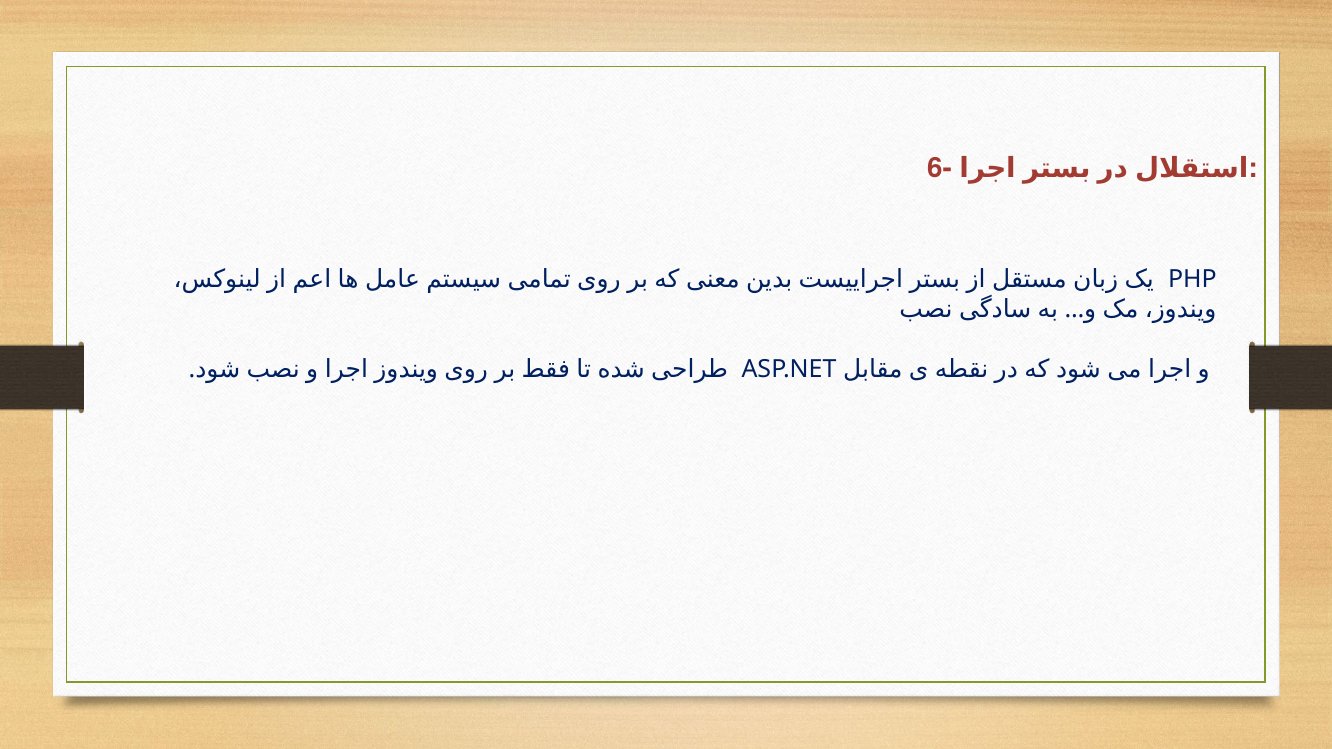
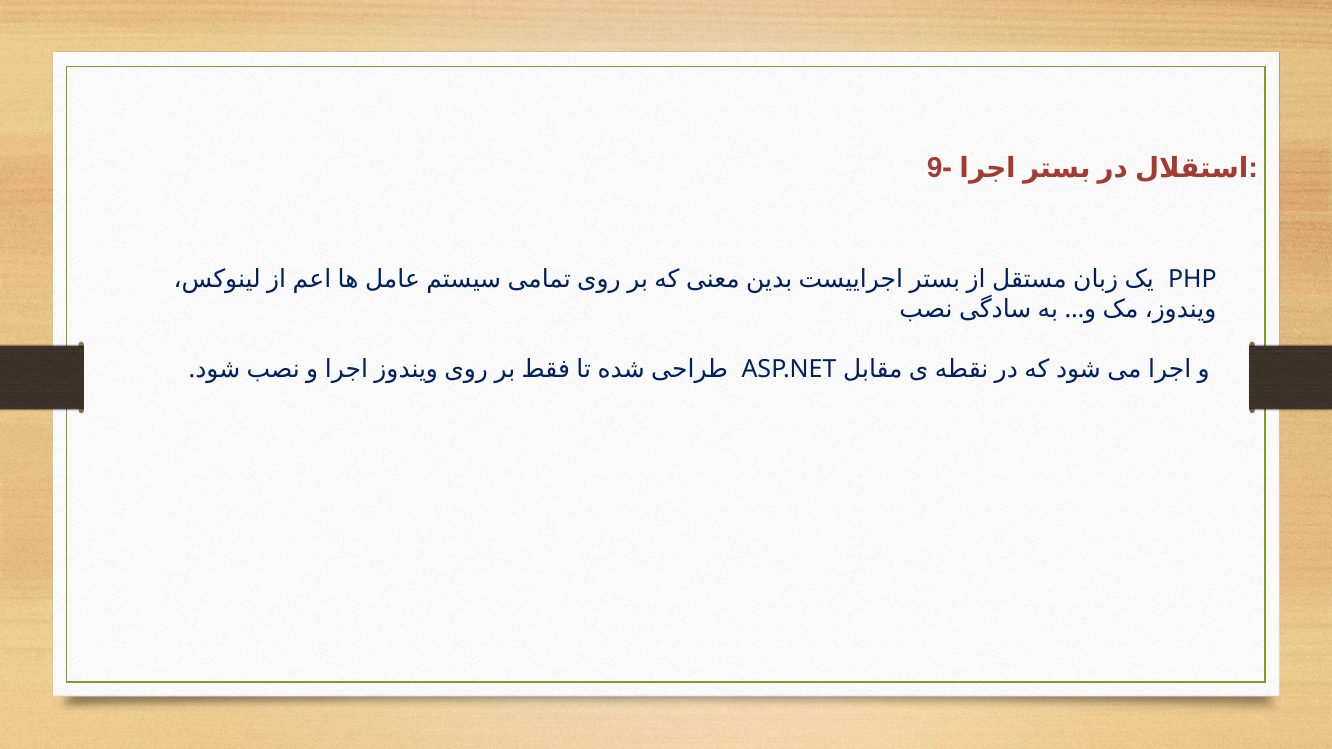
6-: 6- -> 9- (939, 168)
